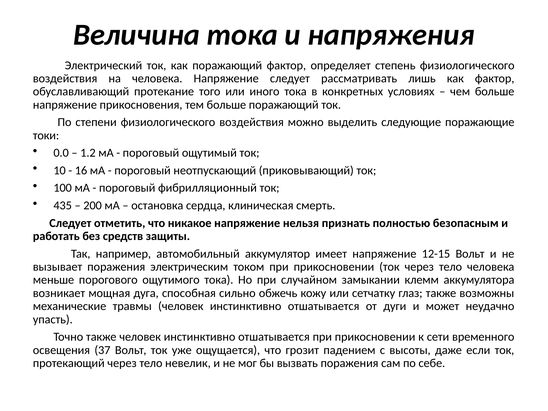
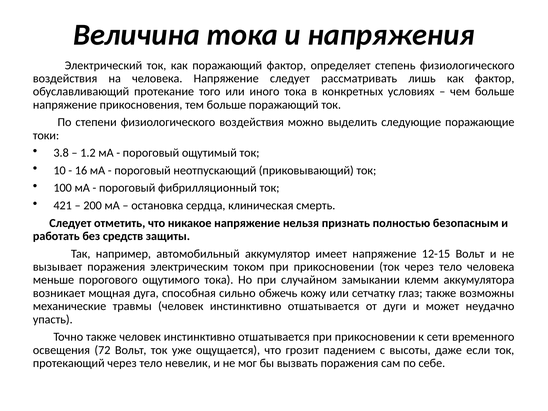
0.0: 0.0 -> 3.8 (61, 153)
435: 435 -> 421 (63, 205)
37: 37 -> 72 (102, 350)
